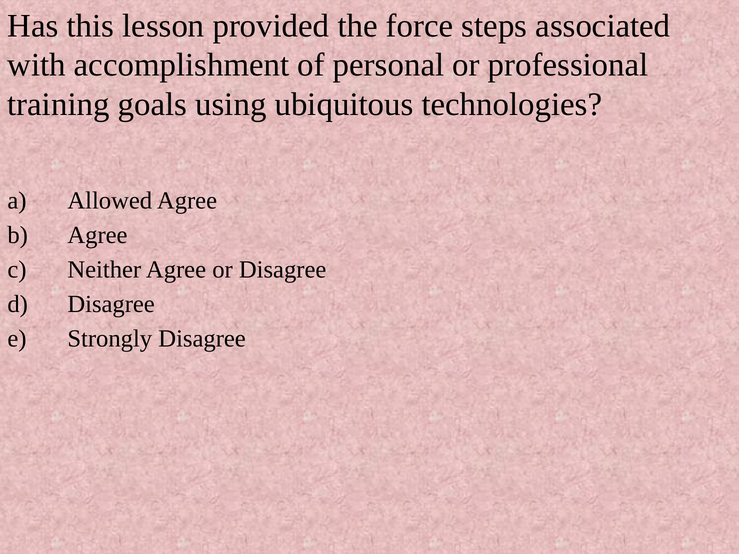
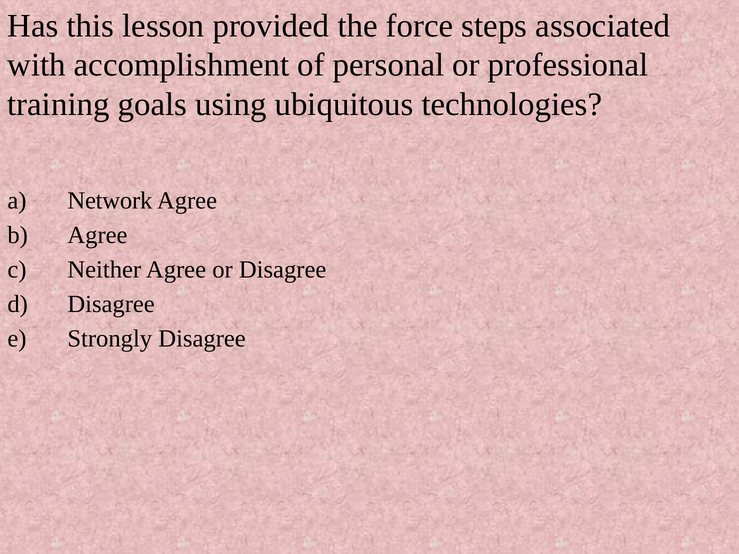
Allowed: Allowed -> Network (110, 201)
